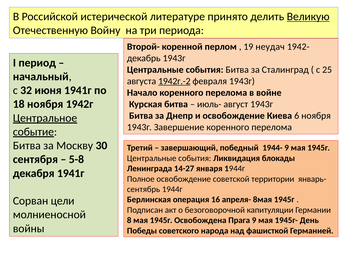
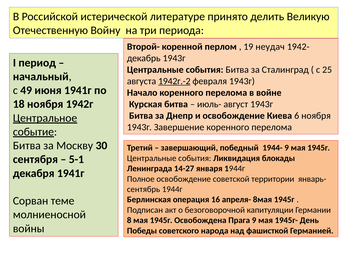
Великую underline: present -> none (308, 17)
32: 32 -> 49 (26, 90)
5-8: 5-8 -> 5-1 (76, 159)
цели: цели -> теме (63, 201)
